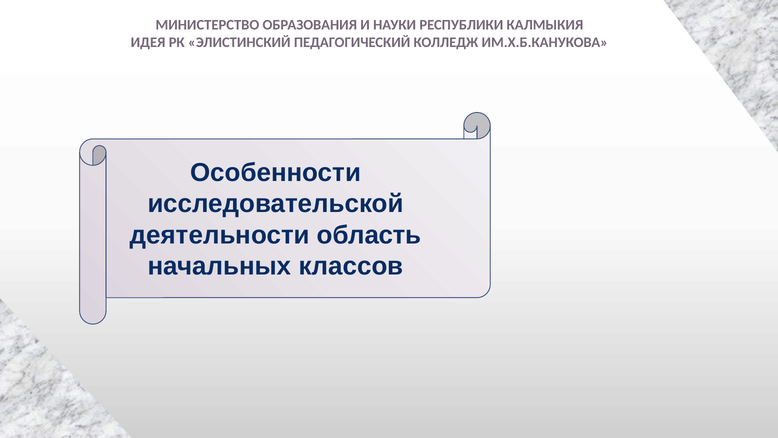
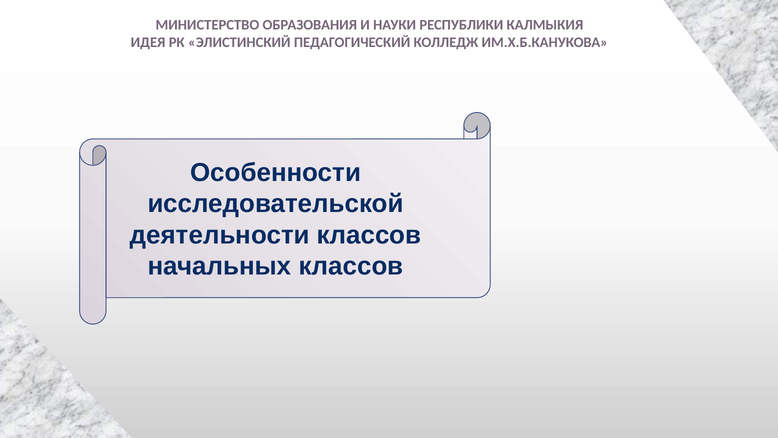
деятельности область: область -> классов (369, 235)
